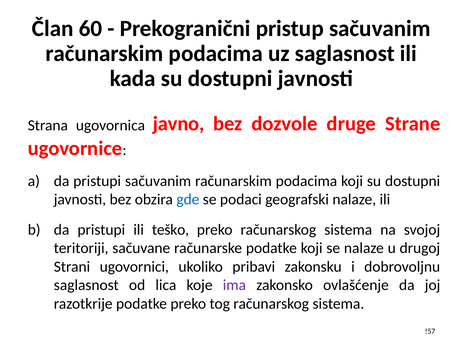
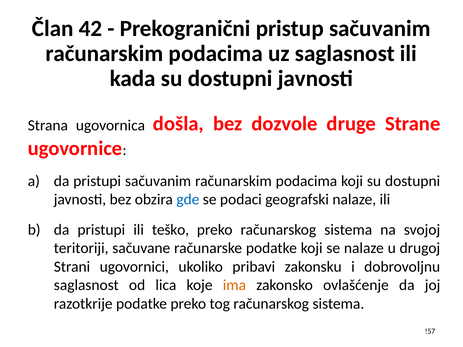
60: 60 -> 42 (91, 29)
javno: javno -> došla (178, 124)
ima colour: purple -> orange (234, 285)
